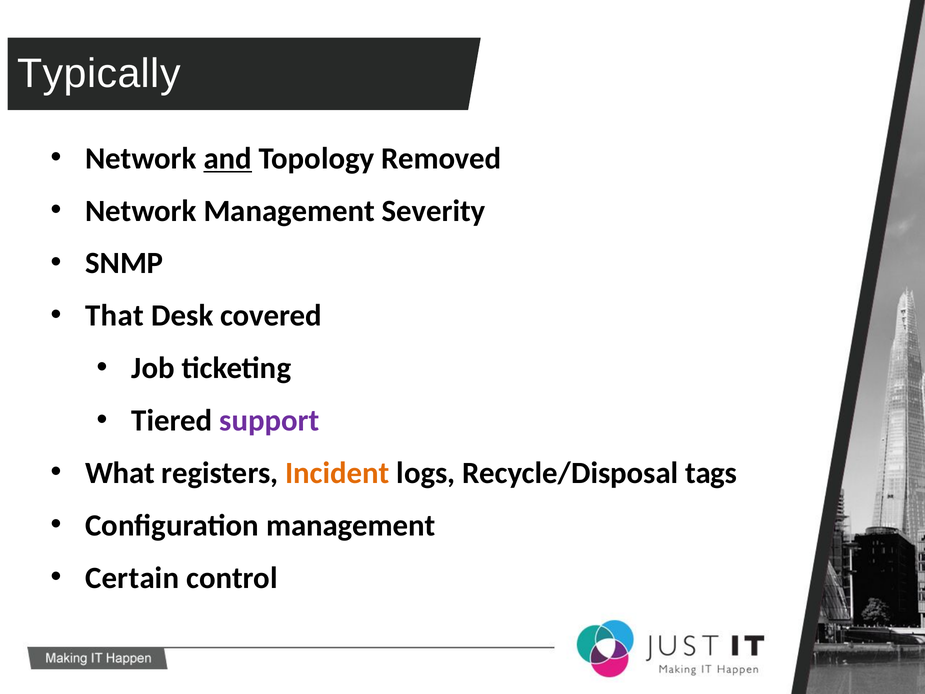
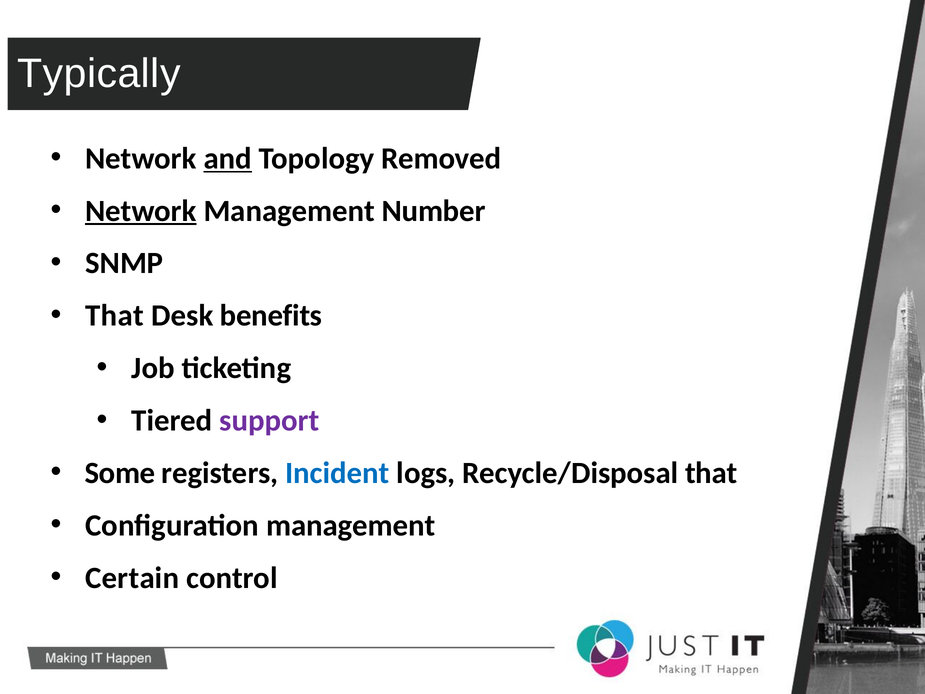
Network underline: none -> present (141, 211)
Severity: Severity -> Number (434, 211)
covered: covered -> benefits (271, 316)
What: What -> Some (120, 473)
Incident colour: orange -> blue (337, 473)
Recycle/Disposal tags: tags -> that (711, 473)
